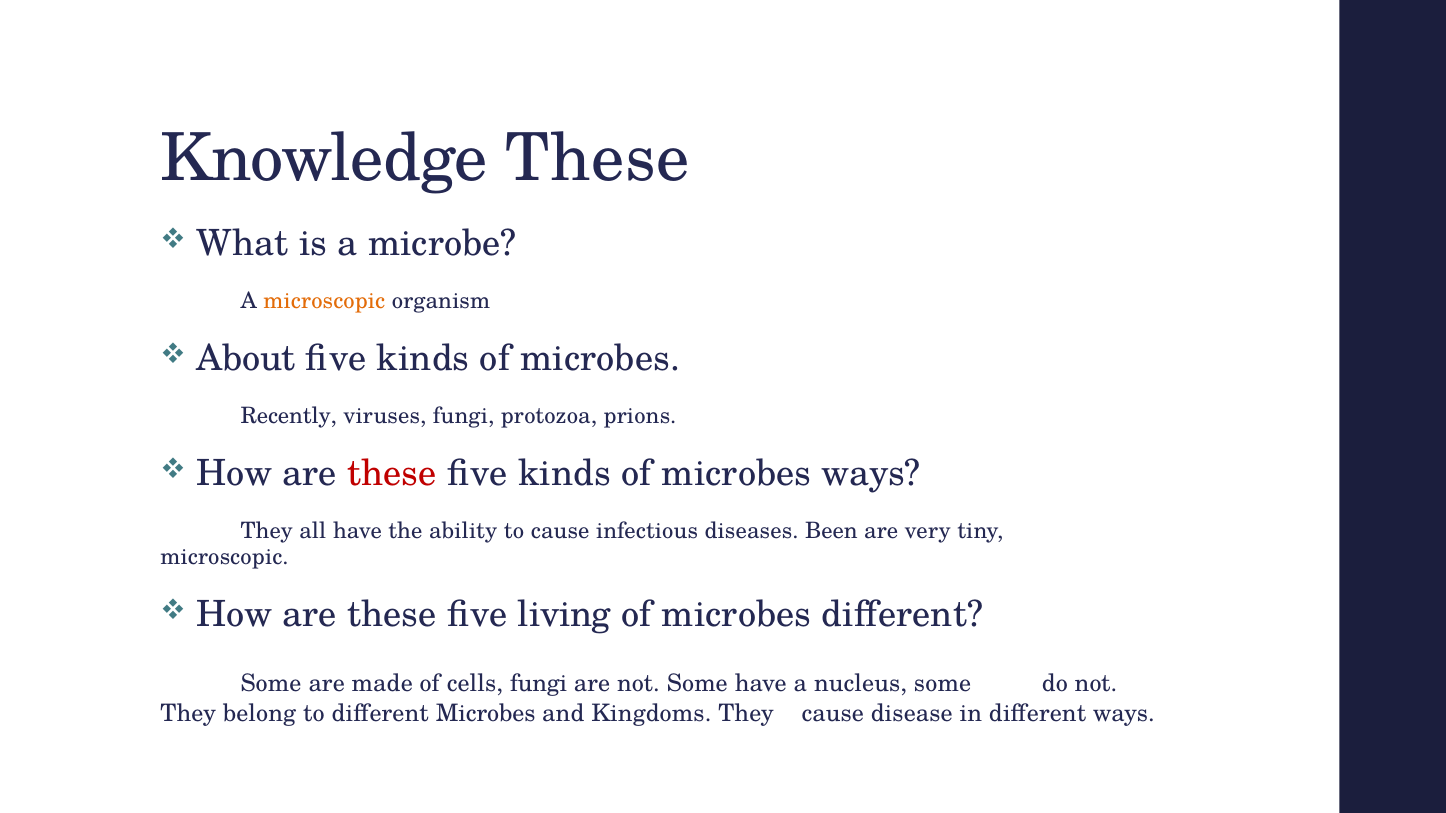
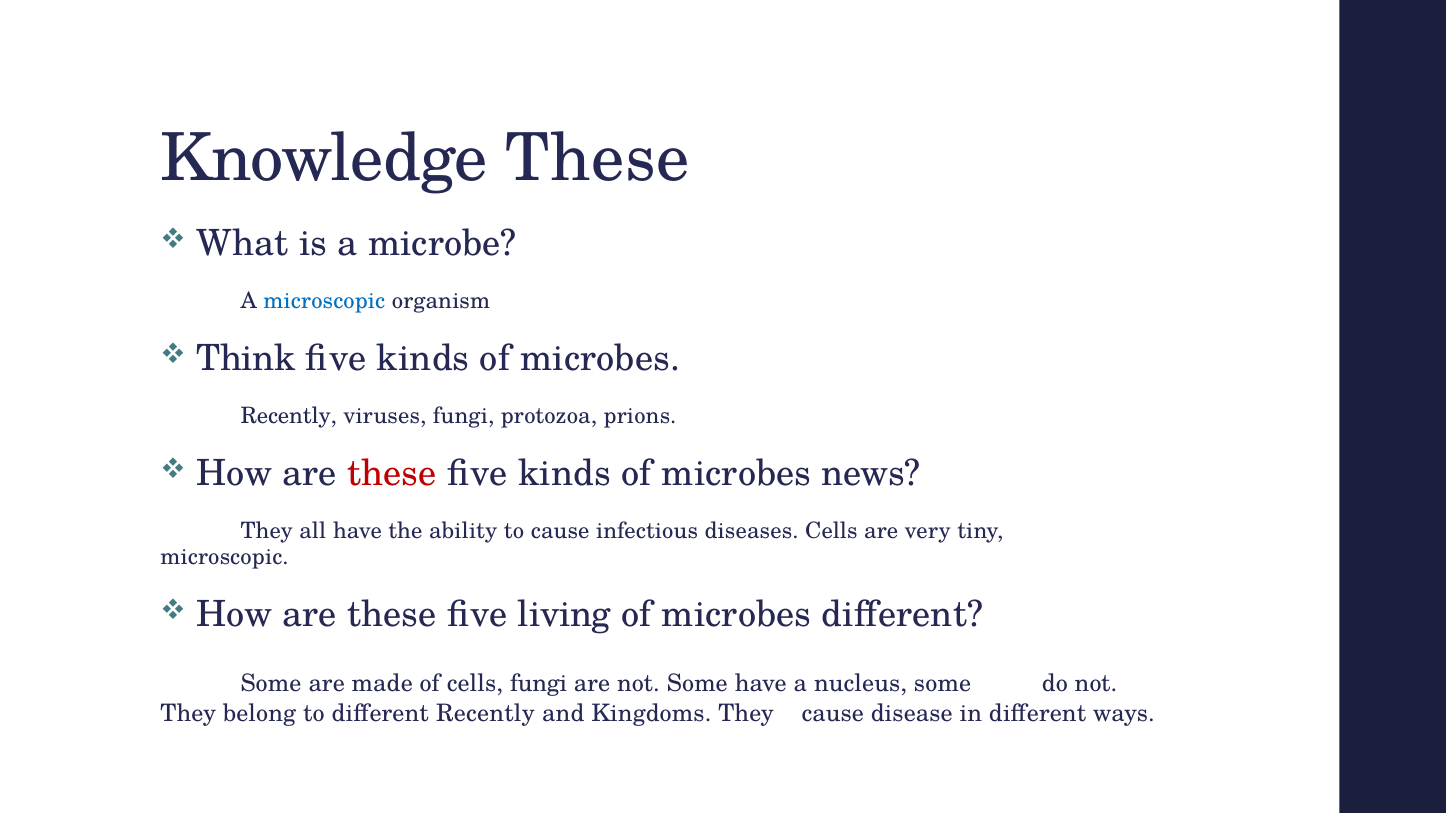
microscopic colour: orange -> blue (324, 301)
About: About -> Think (246, 359)
microbes ways: ways -> news (871, 474)
diseases Been: Been -> Cells (831, 531)
different Microbes: Microbes -> Recently (485, 714)
